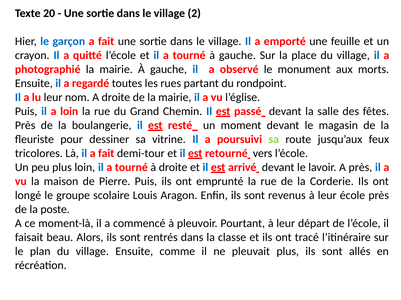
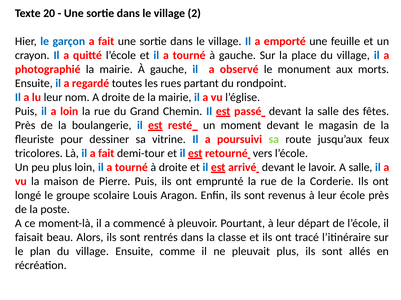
A près: près -> salle (360, 168)
